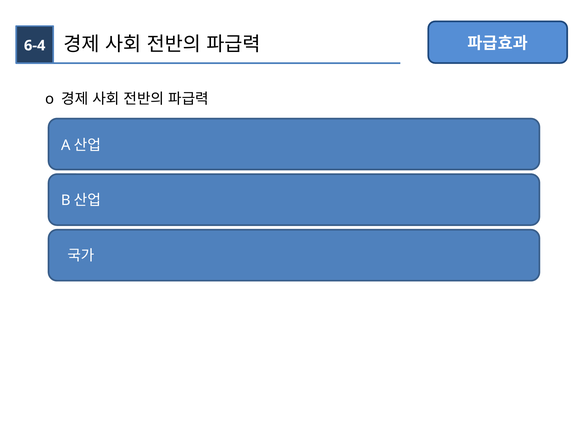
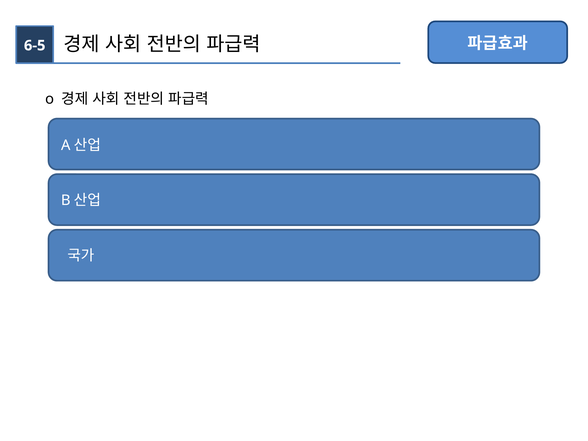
6-4: 6-4 -> 6-5 (35, 46)
